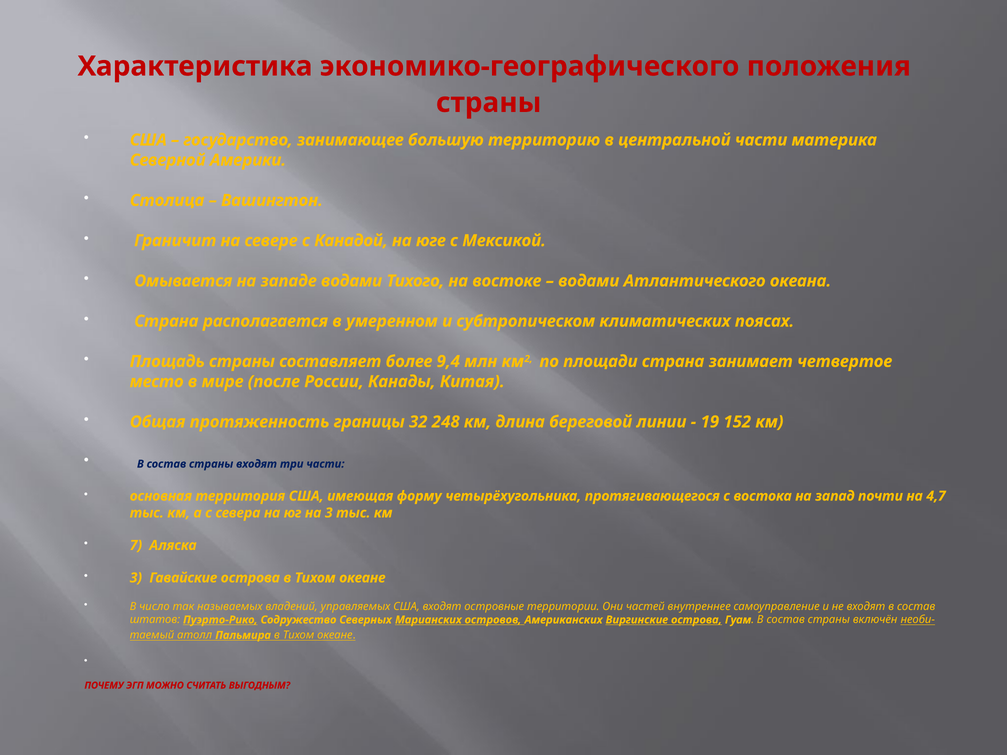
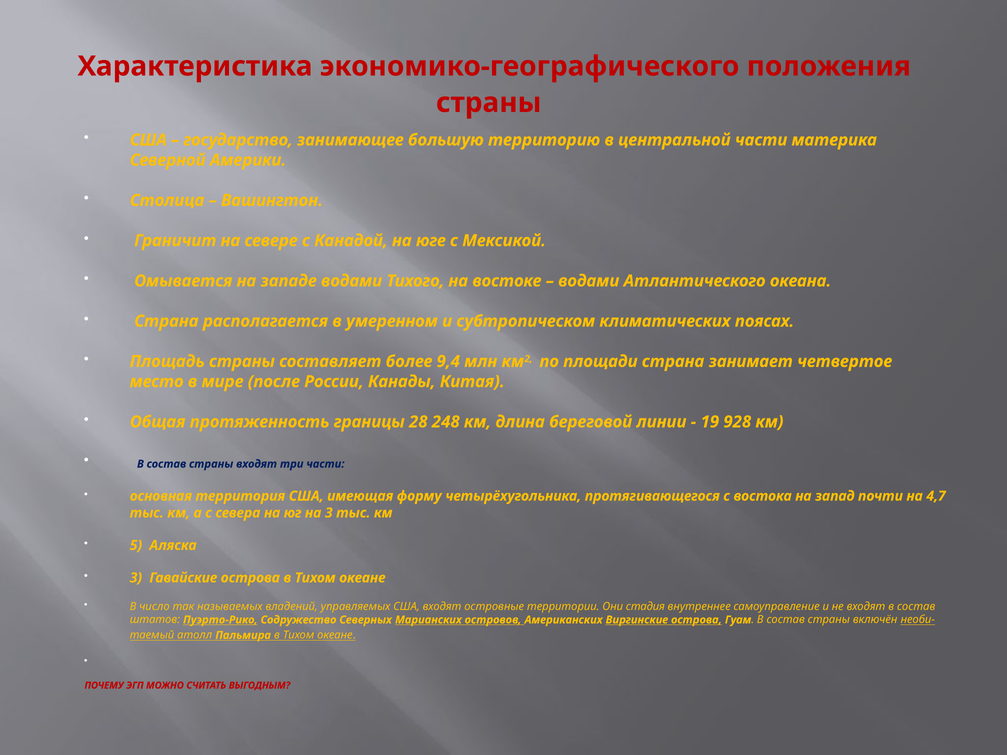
32: 32 -> 28 (418, 422)
152: 152 -> 928 (737, 422)
7: 7 -> 5 (136, 546)
частей: частей -> стадия (645, 607)
